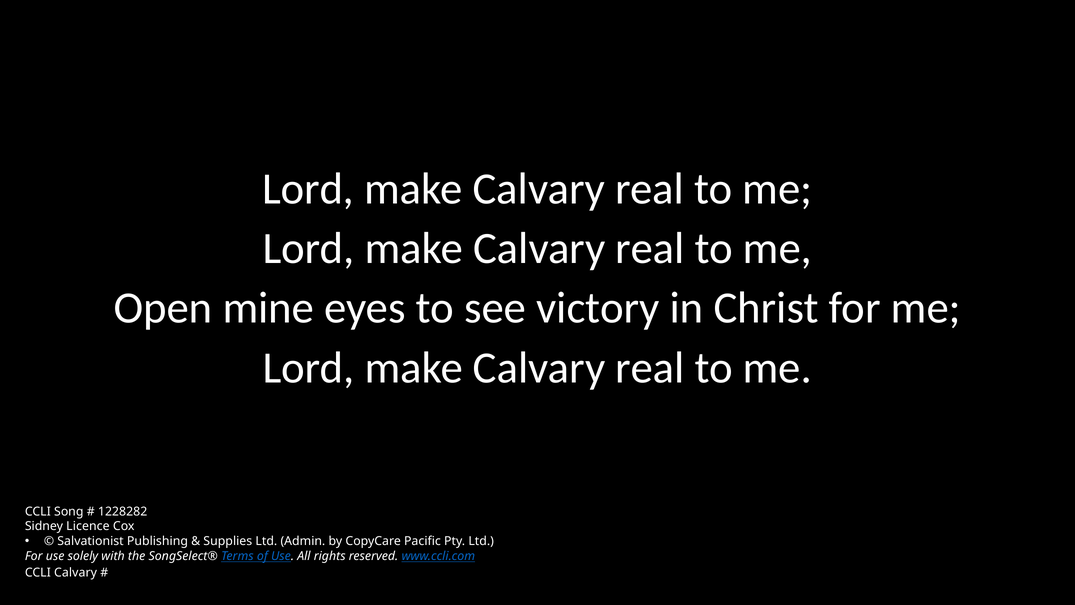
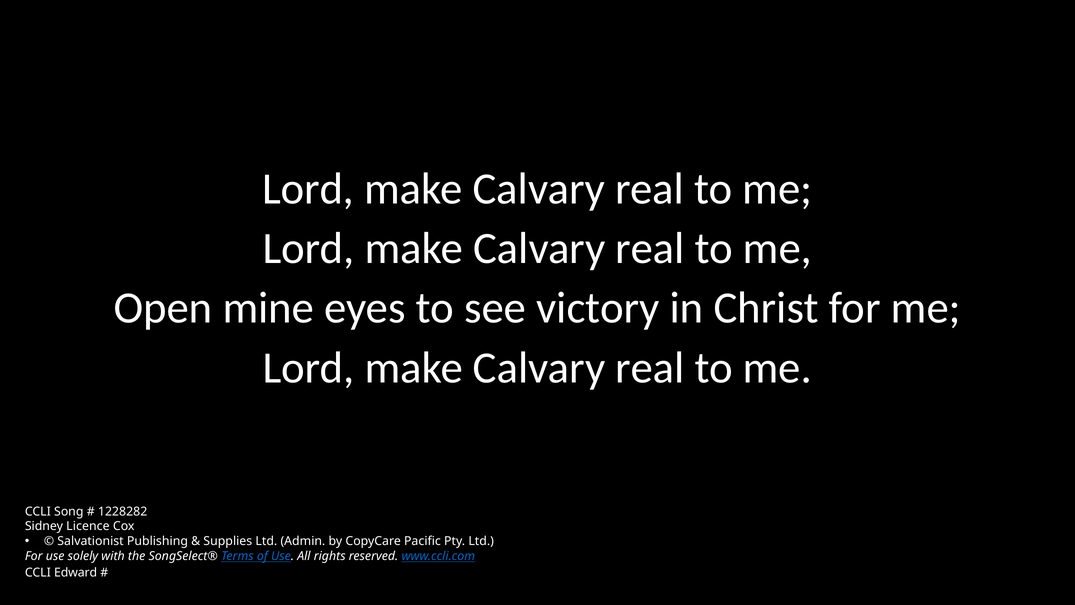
CCLI Calvary: Calvary -> Edward (76, 573)
